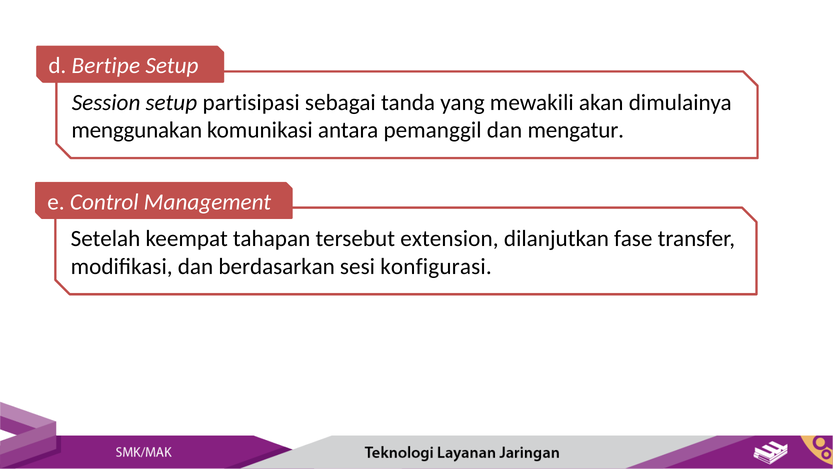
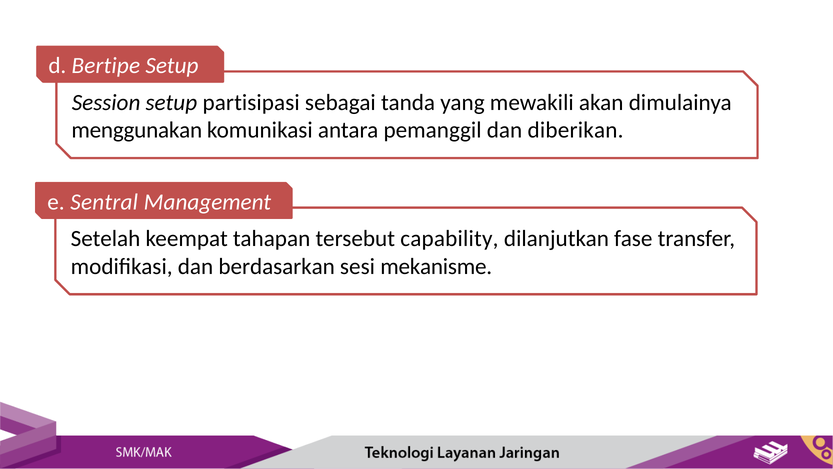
mengatur: mengatur -> diberikan (576, 130)
Control: Control -> Sentral (104, 202)
extension: extension -> capability (449, 238)
konfigurasi: konfigurasi -> mekanisme (436, 266)
